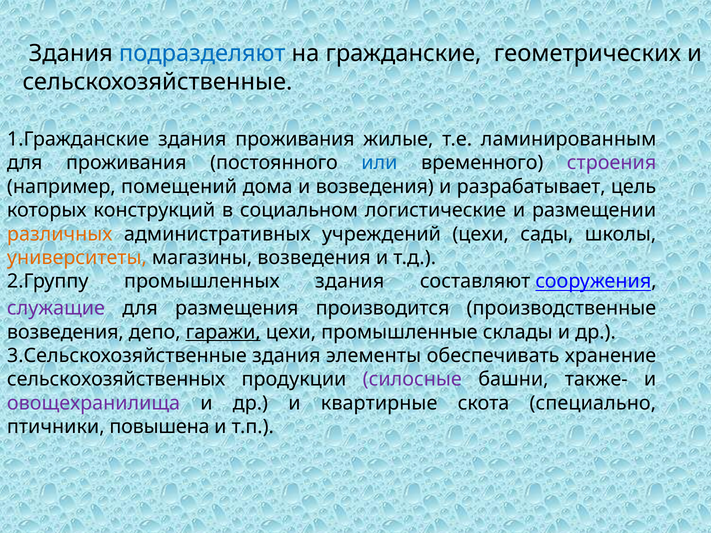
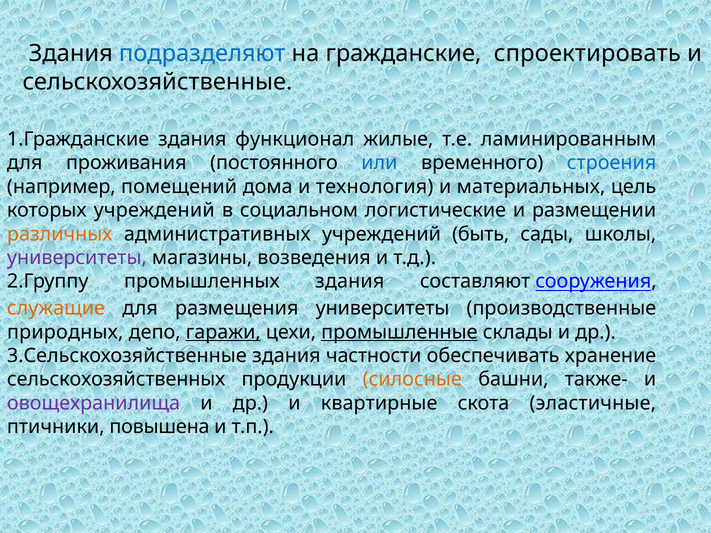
геометрических: геометрических -> спроектировать (587, 54)
здания проживания: проживания -> функционал (295, 139)
строения colour: purple -> blue (612, 163)
и возведения: возведения -> технология (375, 187)
разрабатывает: разрабатывает -> материальных (531, 187)
которых конструкций: конструкций -> учреждений (154, 210)
учреждений цехи: цехи -> быть (481, 234)
университеты colour: orange -> purple (77, 258)
служащие colour: purple -> orange (56, 309)
размещения производится: производится -> университеты (383, 309)
возведения: возведения -> природных (65, 332)
промышленные underline: none -> present (399, 332)
элементы: элементы -> частности (374, 356)
силосные colour: purple -> orange (412, 380)
специально: специально -> эластичные (593, 403)
